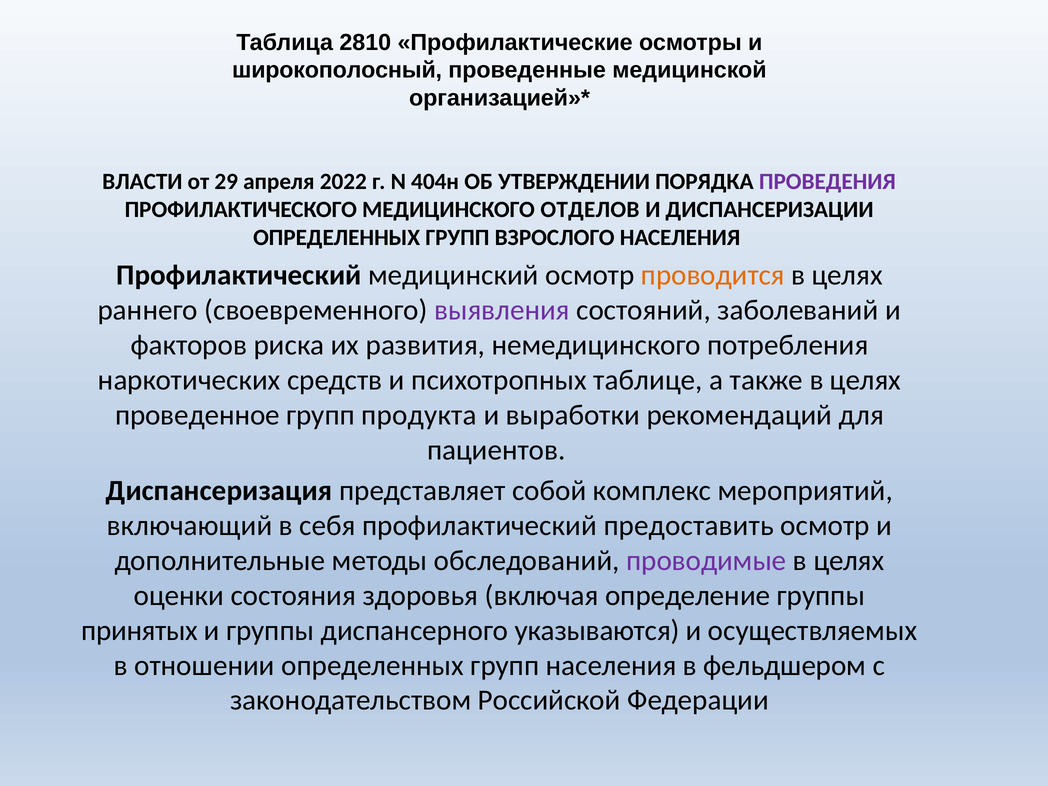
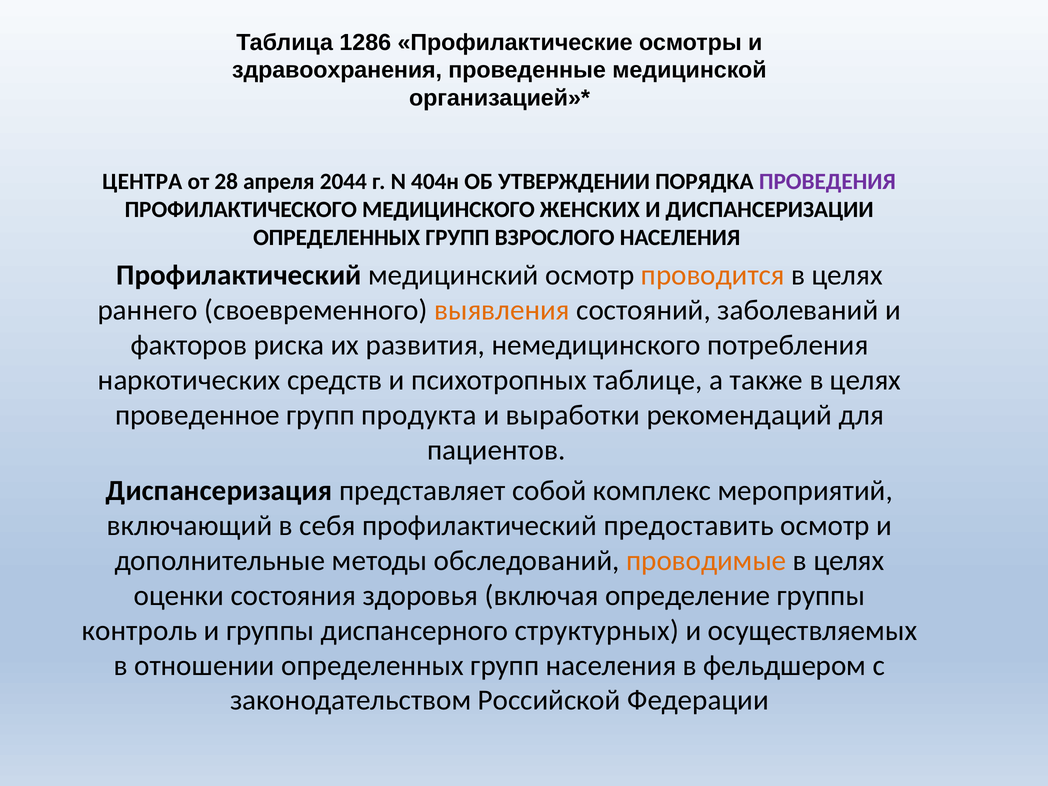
2810: 2810 -> 1286 (365, 42)
широкополосный: широкополосный -> здравоохранения (337, 70)
ВЛАСТИ: ВЛАСТИ -> ЦЕНТРА (142, 182)
29: 29 -> 28 (226, 182)
2022: 2022 -> 2044 (343, 182)
ОТДЕЛОВ: ОТДЕЛОВ -> ЖЕНСКИХ (590, 210)
выявления colour: purple -> orange (502, 310)
проводимые colour: purple -> orange (706, 561)
принятых: принятых -> контроль (139, 630)
указываются: указываются -> структурных (597, 630)
